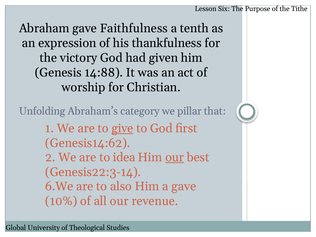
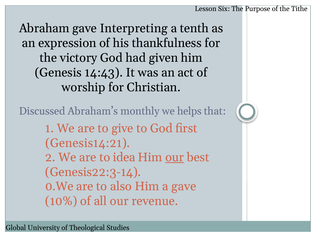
Faithfulness: Faithfulness -> Interpreting (134, 28)
14:88: 14:88 -> 14:43 (104, 72)
Unfolding: Unfolding -> Discussed (42, 111)
category: category -> monthly (140, 111)
pillar: pillar -> helps (189, 111)
give underline: present -> none (122, 128)
Genesis14:62: Genesis14:62 -> Genesis14:21 (88, 143)
6.We: 6.We -> 0.We (59, 186)
